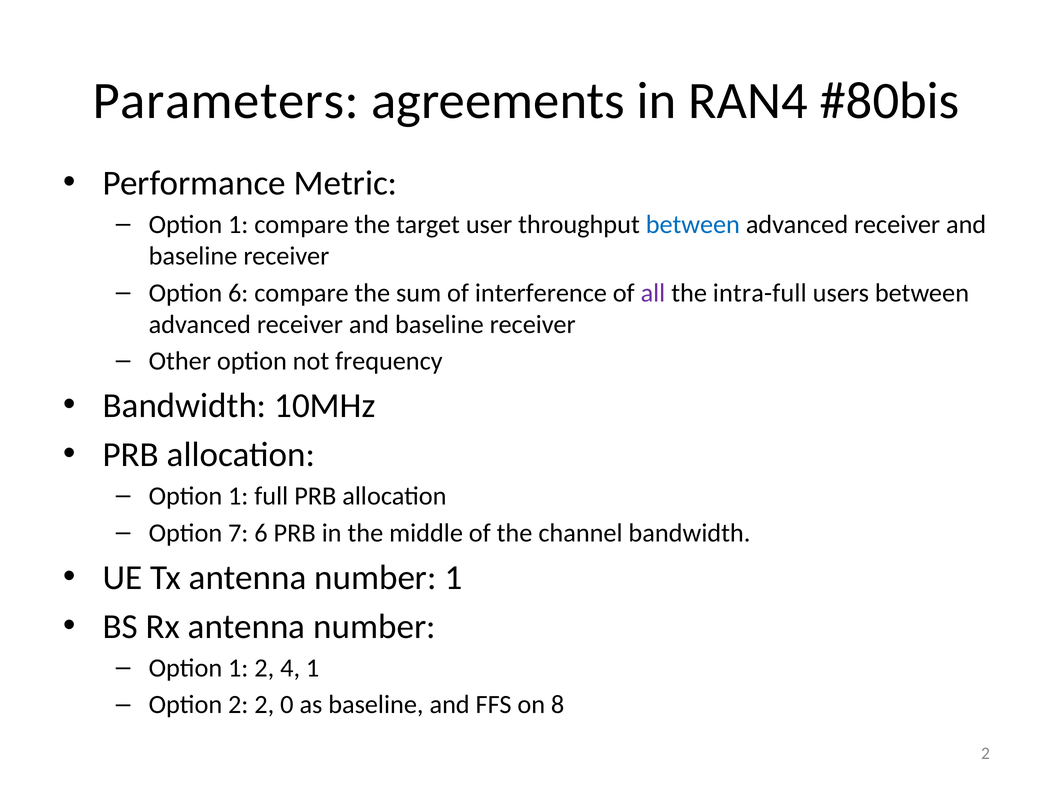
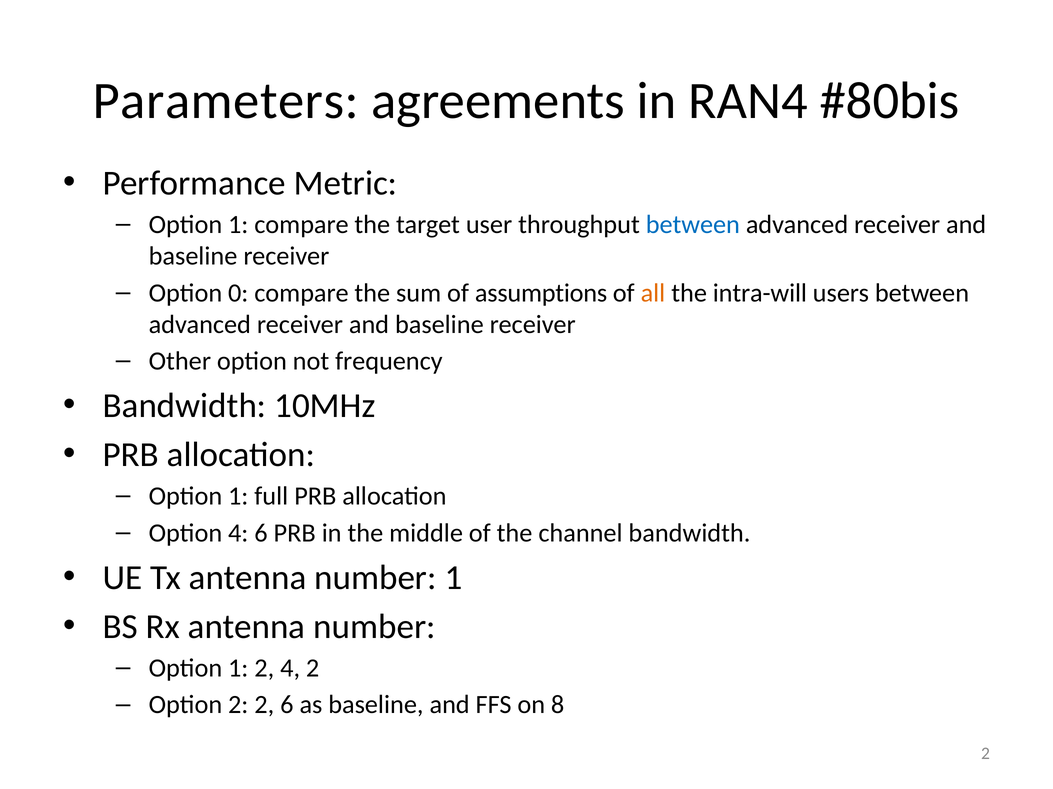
Option 6: 6 -> 0 (238, 293)
interference: interference -> assumptions (541, 293)
all colour: purple -> orange (653, 293)
intra-full: intra-full -> intra-will (760, 293)
Option 7: 7 -> 4 (238, 534)
4 1: 1 -> 2 (313, 669)
2 0: 0 -> 6 (287, 705)
